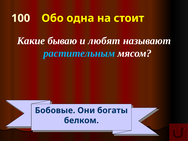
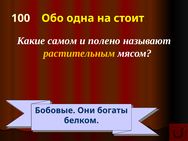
бываю: бываю -> самом (62, 41)
любят: любят -> полено (104, 41)
растительным colour: light blue -> yellow (79, 53)
